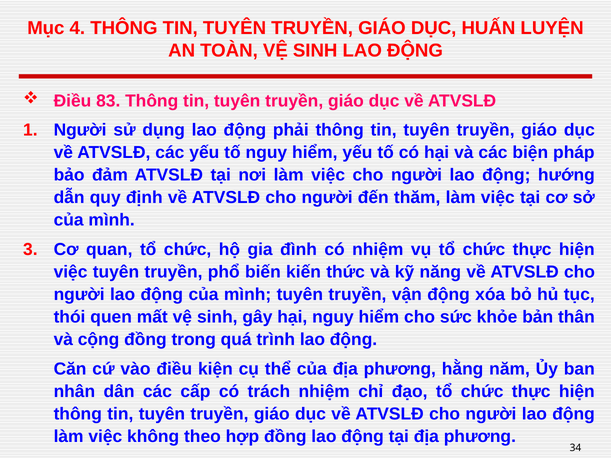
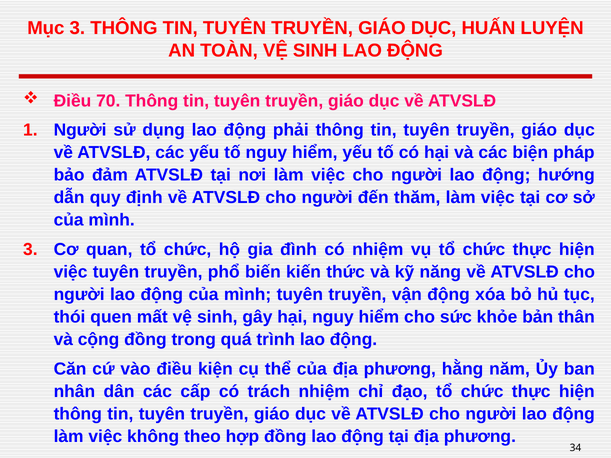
Mục 4: 4 -> 3 (77, 28)
83: 83 -> 70 (108, 101)
